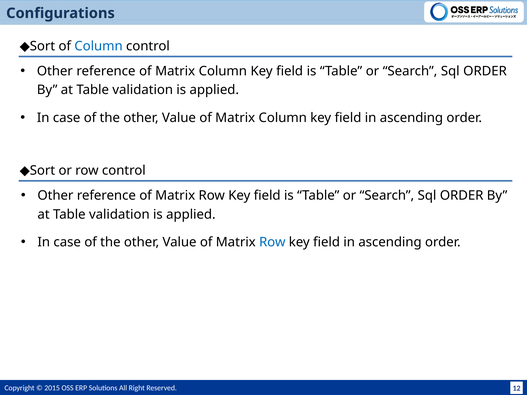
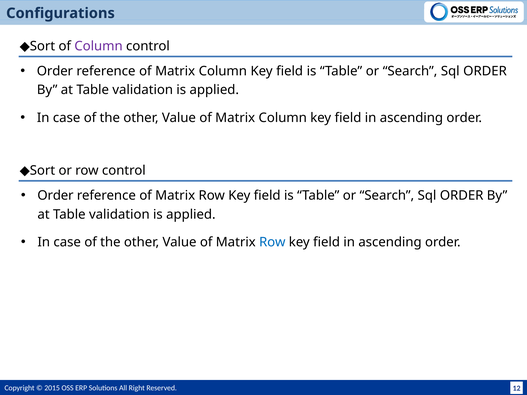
Column colour: blue -> purple (99, 46)
Other: Other -> Order (55, 71)
Other: Other -> Order (55, 196)
